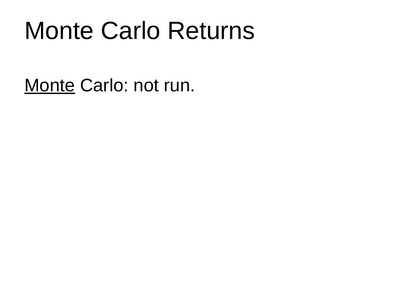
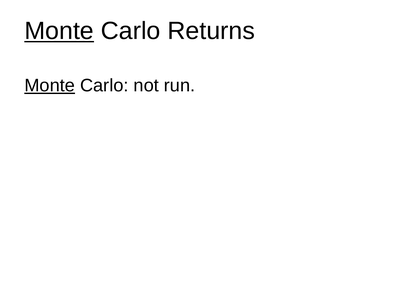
Monte underline: none -> present (59, 31)
